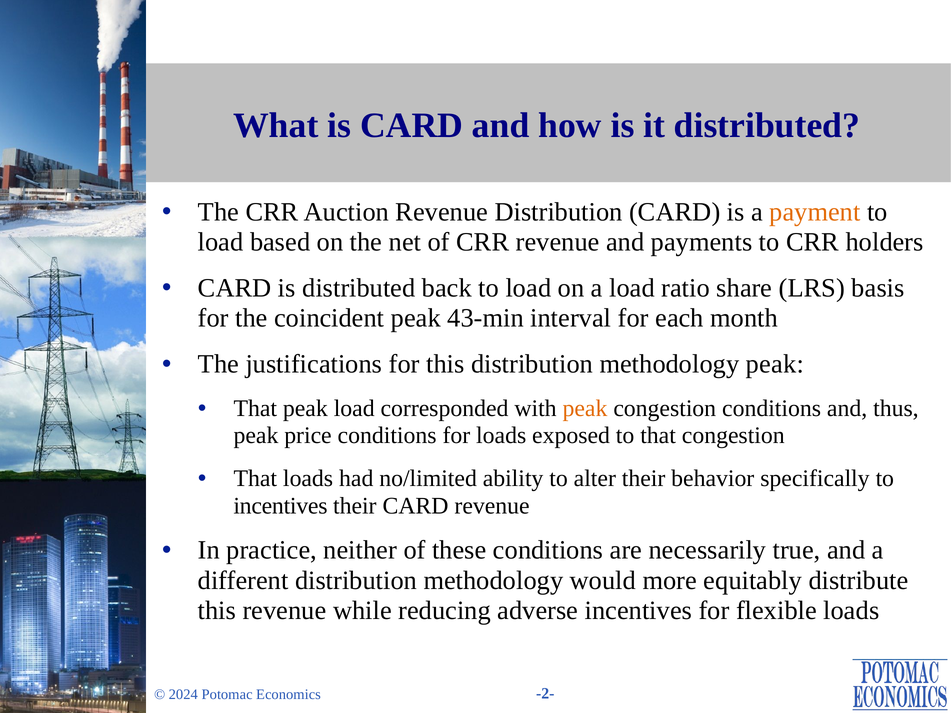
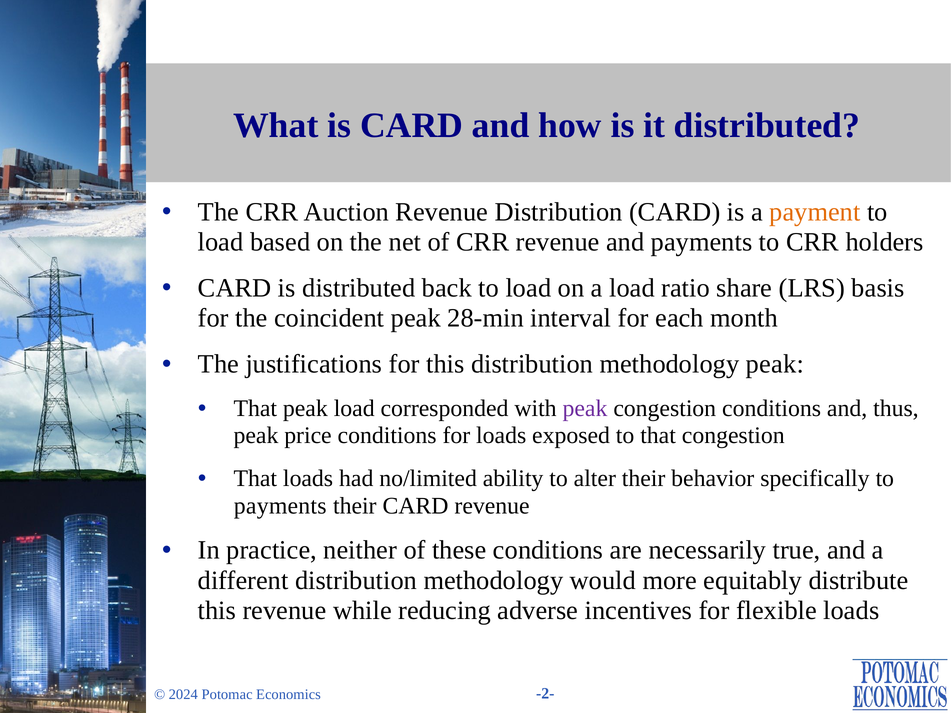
43-min: 43-min -> 28-min (486, 318)
peak colour: orange -> purple (585, 409)
incentives: incentives -> payments (280, 506)
